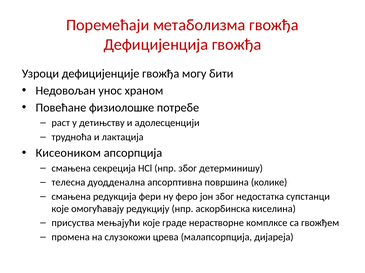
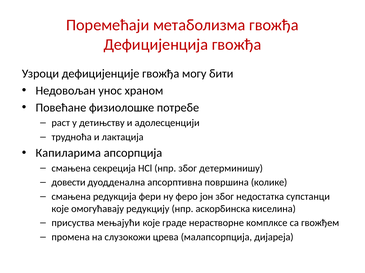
Кисеоником: Кисеоником -> Капиларима (68, 153)
телесна: телесна -> довести (68, 183)
